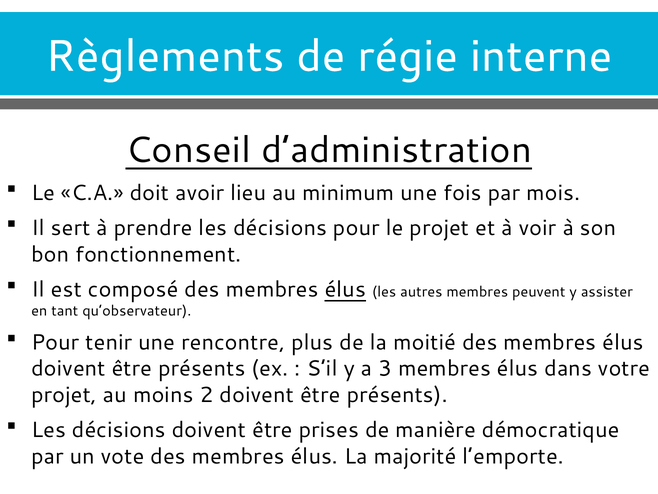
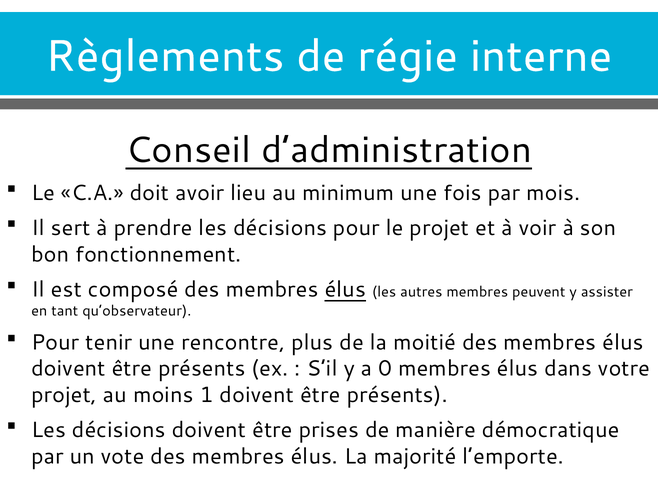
3: 3 -> 0 (385, 368)
2: 2 -> 1 (207, 395)
